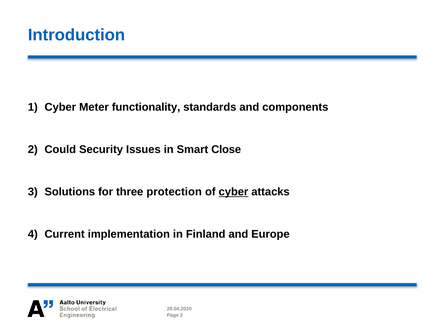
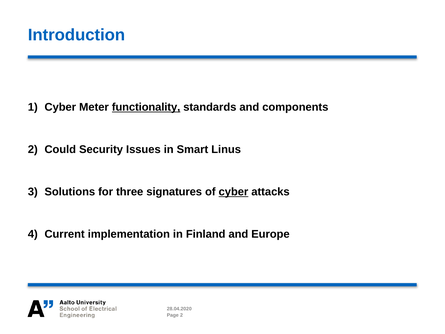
functionality underline: none -> present (146, 107)
Close: Close -> Linus (226, 149)
protection: protection -> signatures (174, 192)
